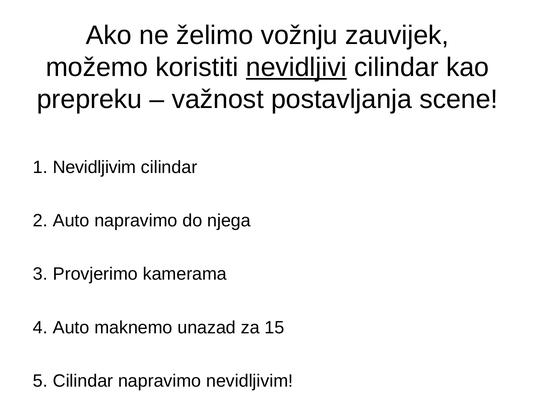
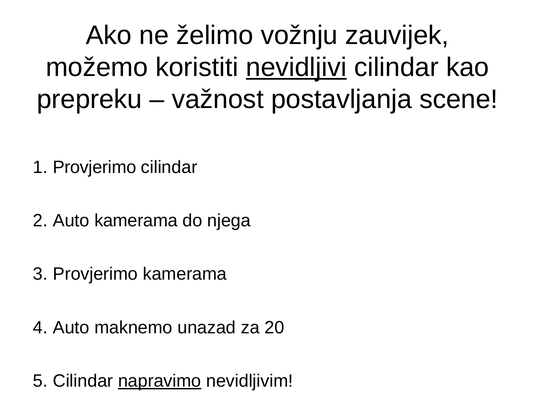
Nevidljivim: Nevidljivim -> Provjerimo (95, 167)
Auto napravimo: napravimo -> kamerama (136, 220)
15: 15 -> 20 (274, 327)
napravimo underline: none -> present (160, 381)
